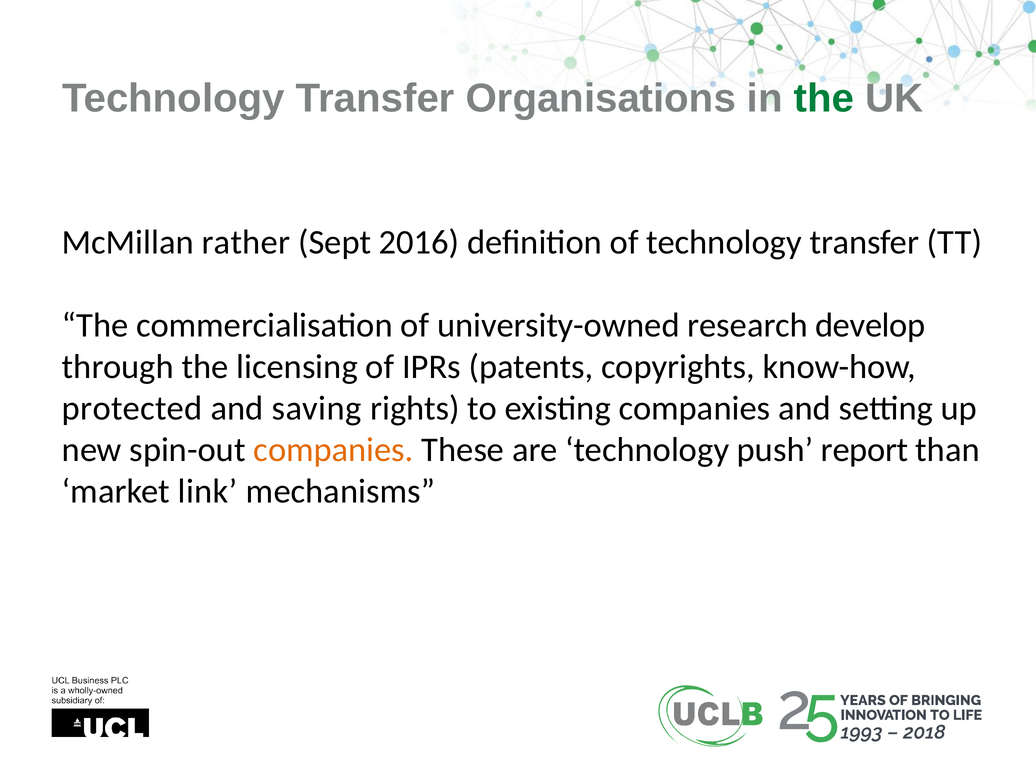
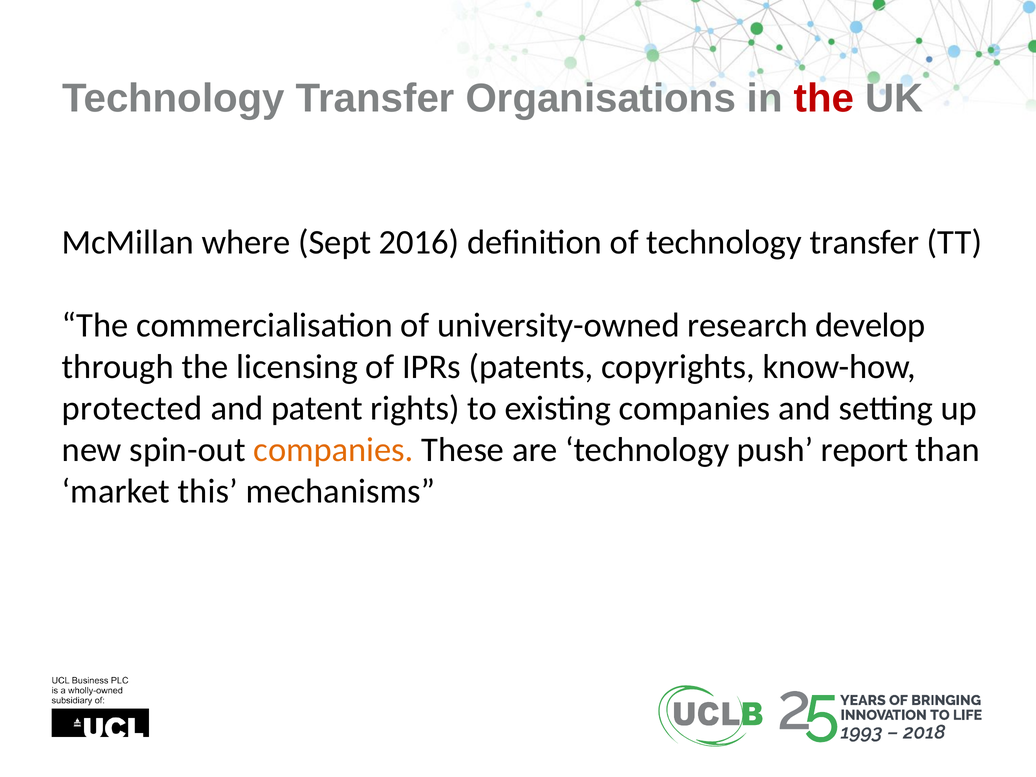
the colour: green -> red (824, 99)
rather: rather -> where (246, 243)
saving: saving -> patent (317, 408)
link: link -> this (208, 491)
